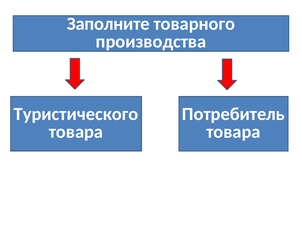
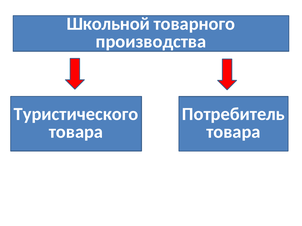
Заполните: Заполните -> Школьной (108, 24)
